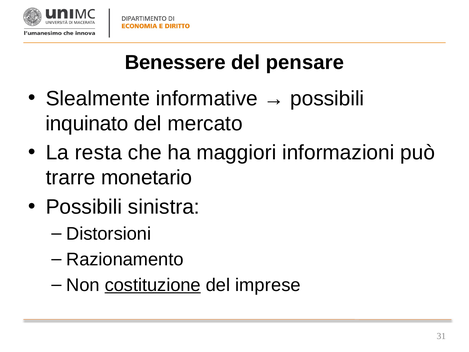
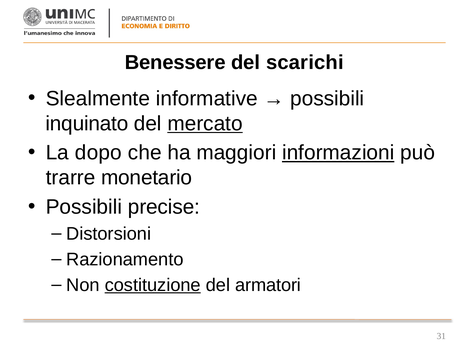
pensare: pensare -> scarichi (305, 63)
mercato underline: none -> present (205, 123)
resta: resta -> dopo (98, 153)
informazioni underline: none -> present (338, 153)
sinistra: sinistra -> precise (164, 207)
imprese: imprese -> armatori (268, 285)
